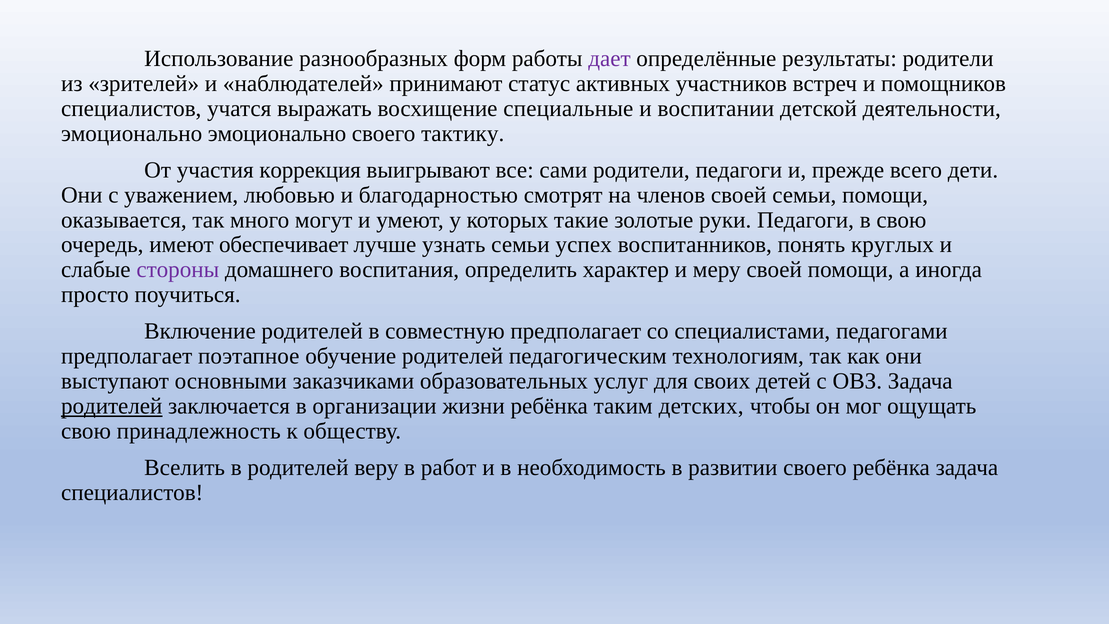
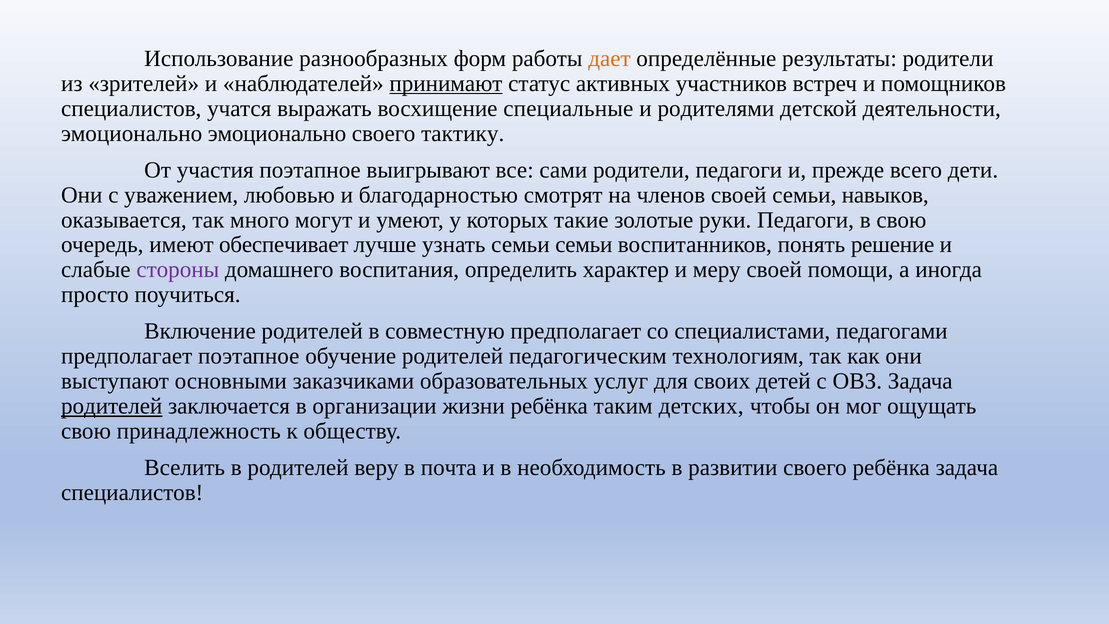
дает colour: purple -> orange (609, 59)
принимают underline: none -> present (446, 84)
воспитании: воспитании -> родителями (716, 108)
участия коррекция: коррекция -> поэтапное (310, 170)
семьи помощи: помощи -> навыков (885, 195)
семьи успех: успех -> семьи (584, 245)
круглых: круглых -> решение (893, 245)
работ: работ -> почта (449, 468)
